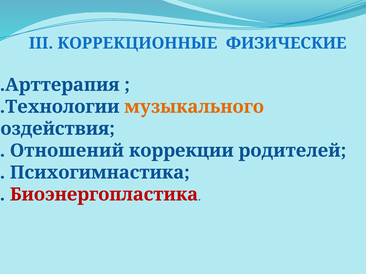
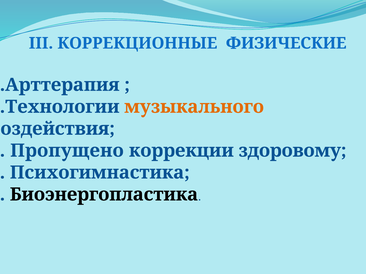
Отношений: Отношений -> Пропущено (67, 151)
родителей: родителей -> здоровому (292, 151)
Биоэнергопластика colour: red -> black (104, 195)
